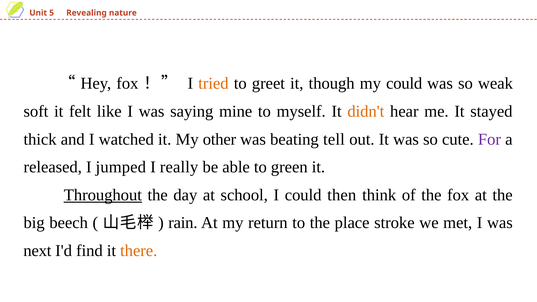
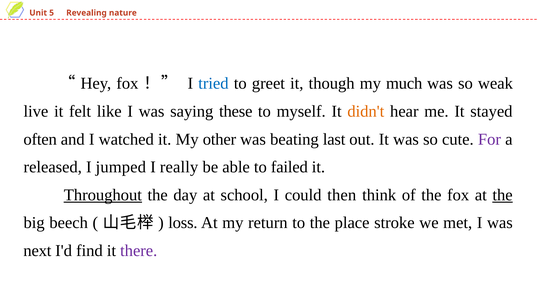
tried colour: orange -> blue (213, 84)
my could: could -> much (404, 84)
soft: soft -> live (36, 111)
mine: mine -> these (236, 111)
thick: thick -> often (40, 139)
tell: tell -> last (334, 139)
green: green -> failed (289, 167)
the underline: none -> present (503, 195)
rain: rain -> loss (183, 223)
there colour: orange -> purple (139, 251)
